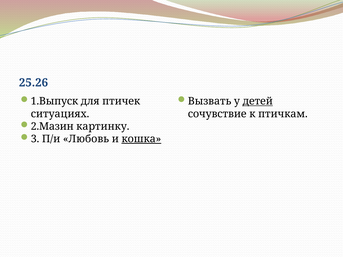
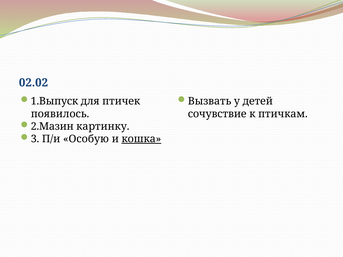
25.26: 25.26 -> 02.02 (33, 83)
детей underline: present -> none (258, 101)
ситуациях: ситуациях -> появилось (60, 114)
Любовь: Любовь -> Особую (86, 139)
